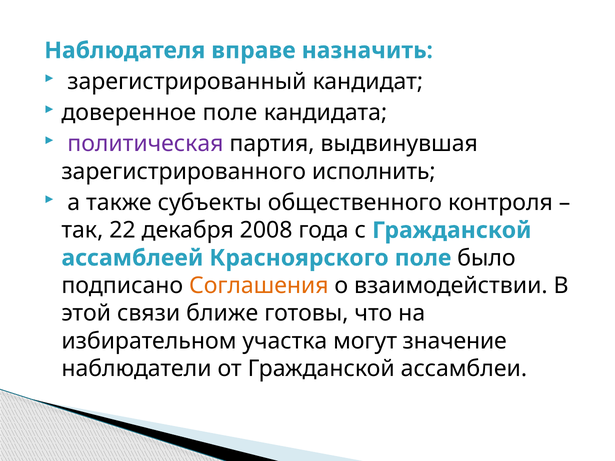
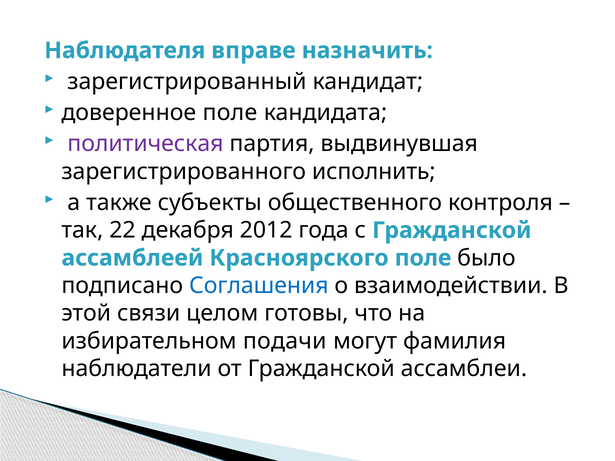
2008: 2008 -> 2012 (266, 230)
Соглашения colour: orange -> blue (259, 286)
ближе: ближе -> целом (222, 313)
участка: участка -> подачи (285, 341)
значение: значение -> фамилия (455, 341)
